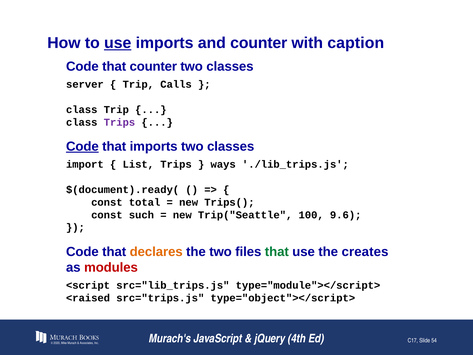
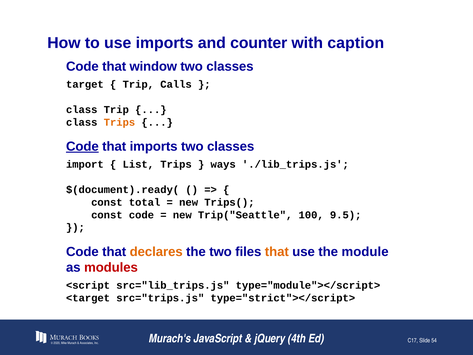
use underline: present -> none (118, 43)
that counter: counter -> window (153, 66)
server: server -> target (85, 84)
Trips colour: purple -> orange (119, 122)
const such: such -> code (141, 215)
9.6: 9.6 -> 9.5 (346, 215)
that colour: green -> orange (277, 252)
creates: creates -> module (365, 252)
<raised: <raised -> <target (88, 298)
type="object"></script>: type="object"></script> -> type="strict"></script> (283, 298)
